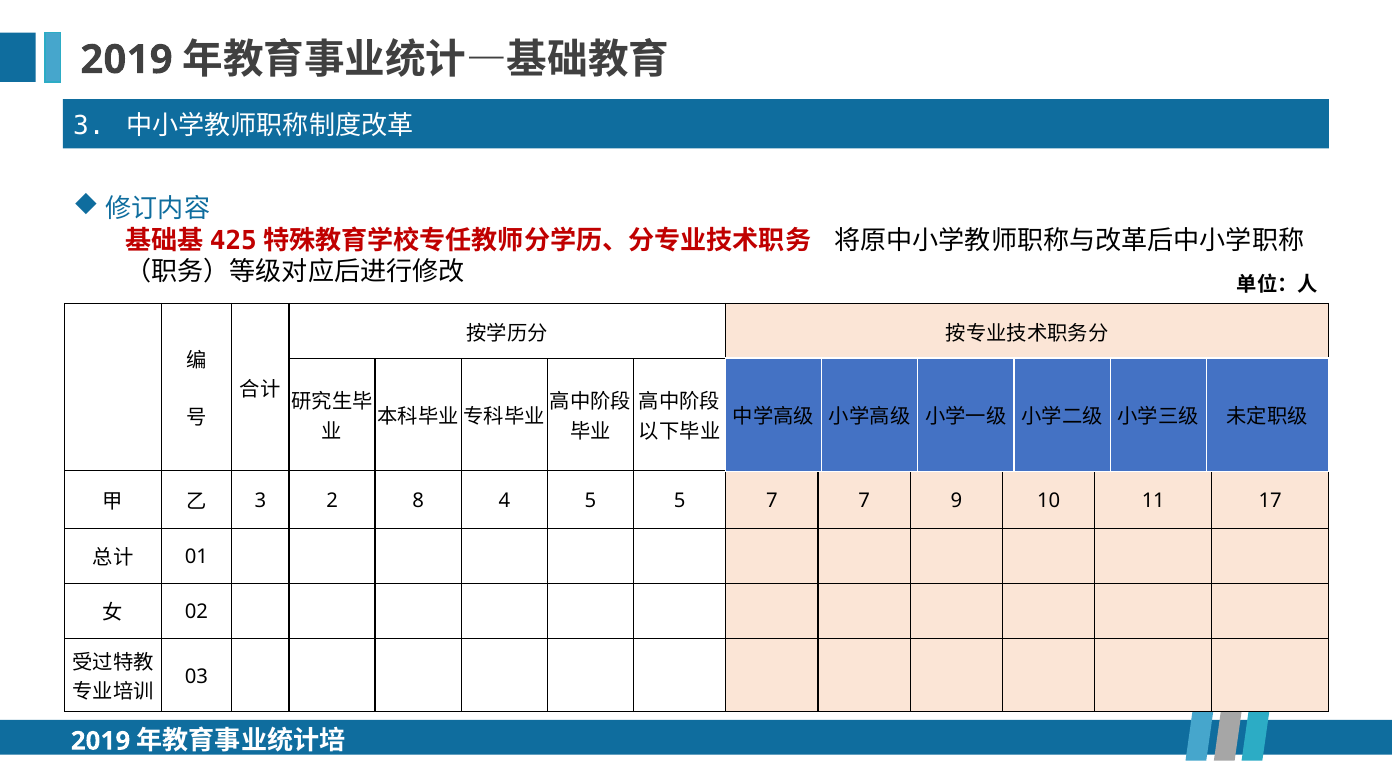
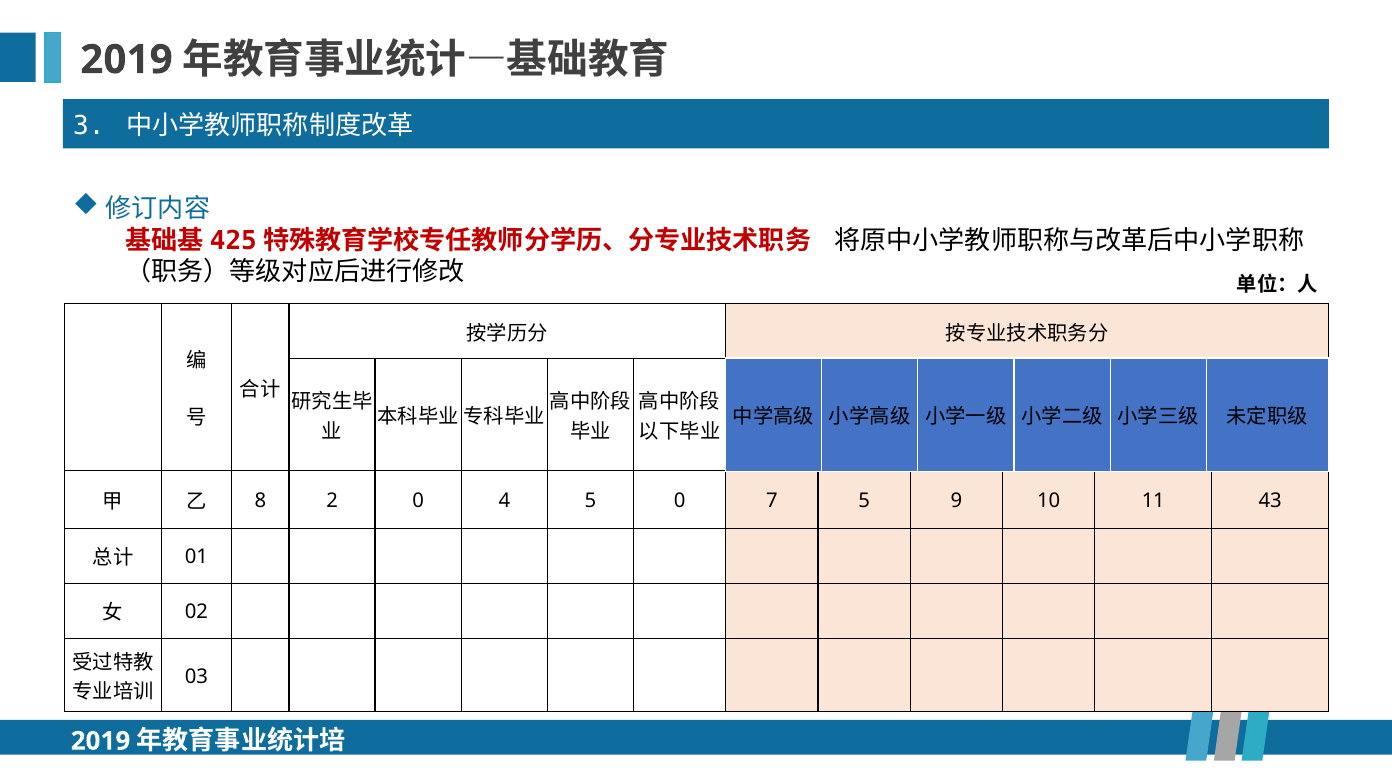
3: 3 -> 8 (260, 501)
2 8: 8 -> 0 (418, 501)
5 5: 5 -> 0 (680, 501)
7 7: 7 -> 5 (864, 501)
17: 17 -> 43 (1270, 501)
